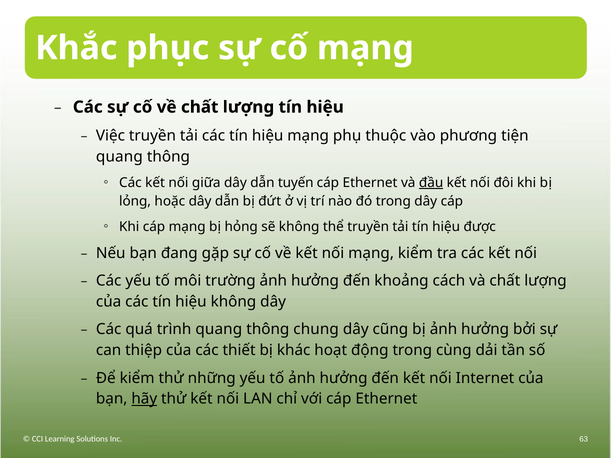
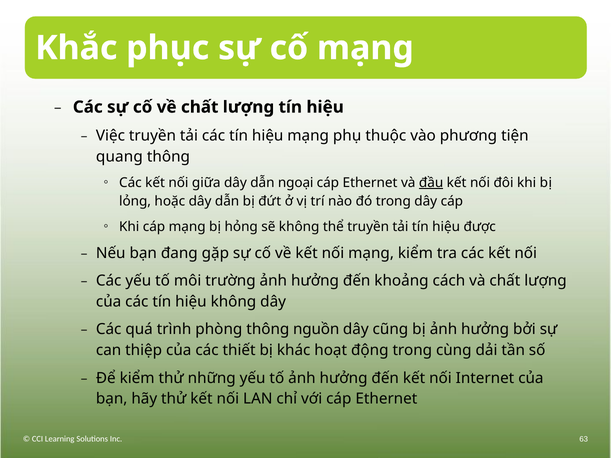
tuyến: tuyến -> ngoại (296, 183)
trình quang: quang -> phòng (219, 330)
chung: chung -> nguồn (316, 330)
hãy underline: present -> none (144, 399)
